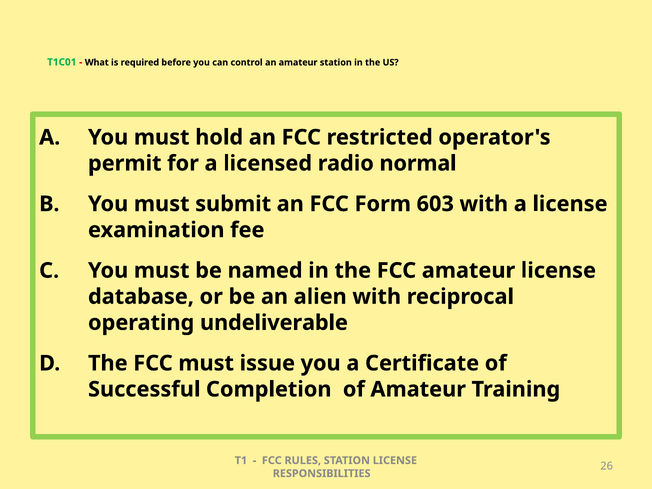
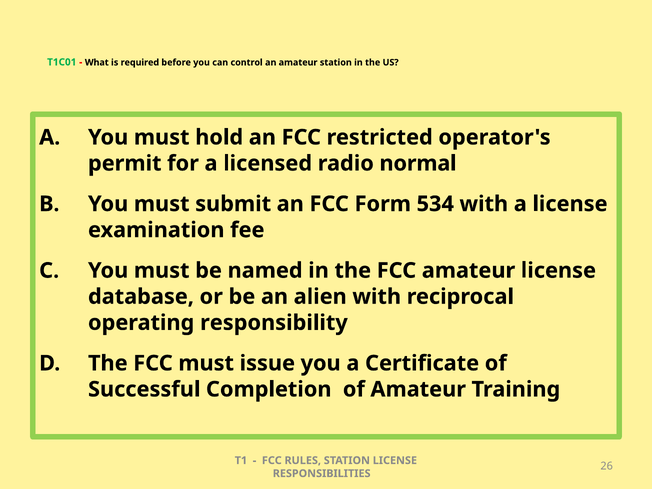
603: 603 -> 534 (435, 204)
undeliverable: undeliverable -> responsibility (274, 323)
